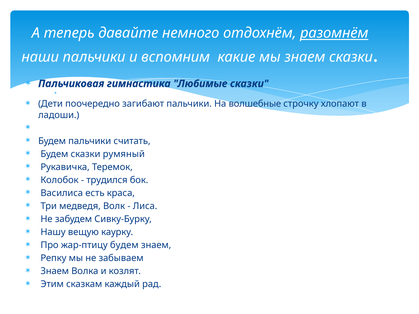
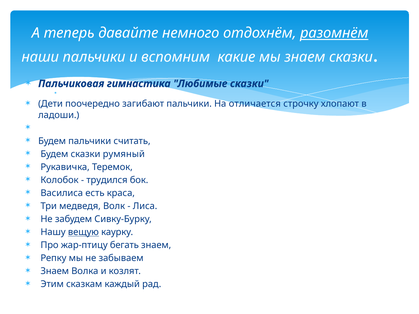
волшебные: волшебные -> отличается (255, 104)
вещую underline: none -> present (83, 232)
жар-птицу будем: будем -> бегать (124, 245)
